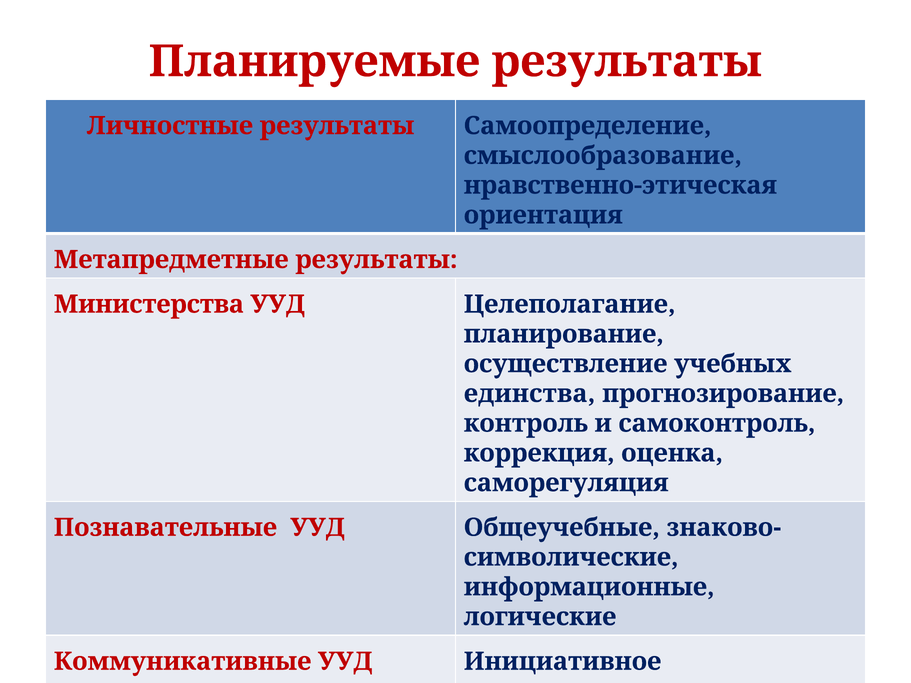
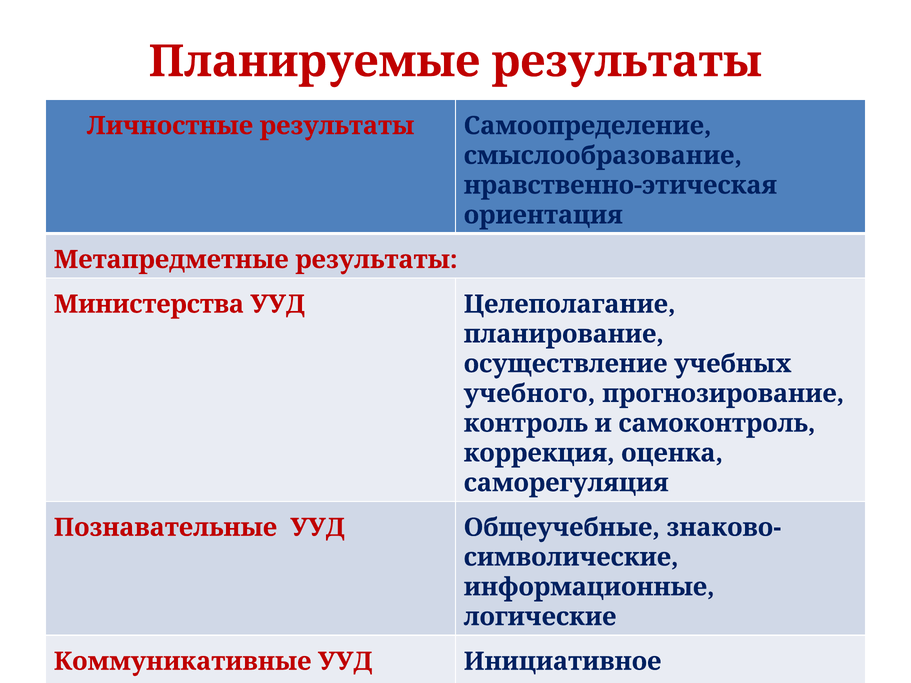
единства: единства -> учебного (530, 394)
